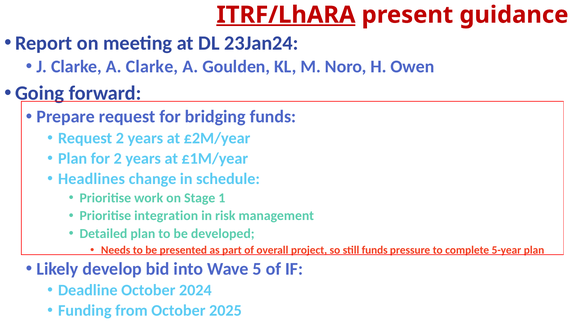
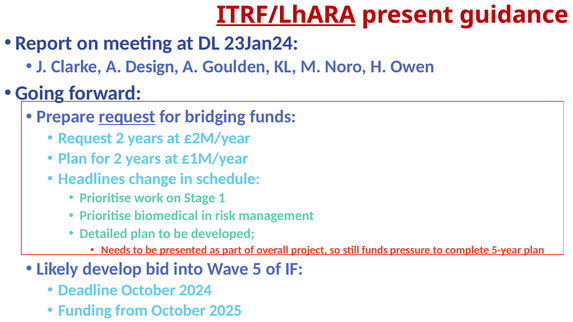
A Clarke: Clarke -> Design (152, 67)
request underline: none -> present (127, 117)
integration: integration -> biomedical (166, 216)
